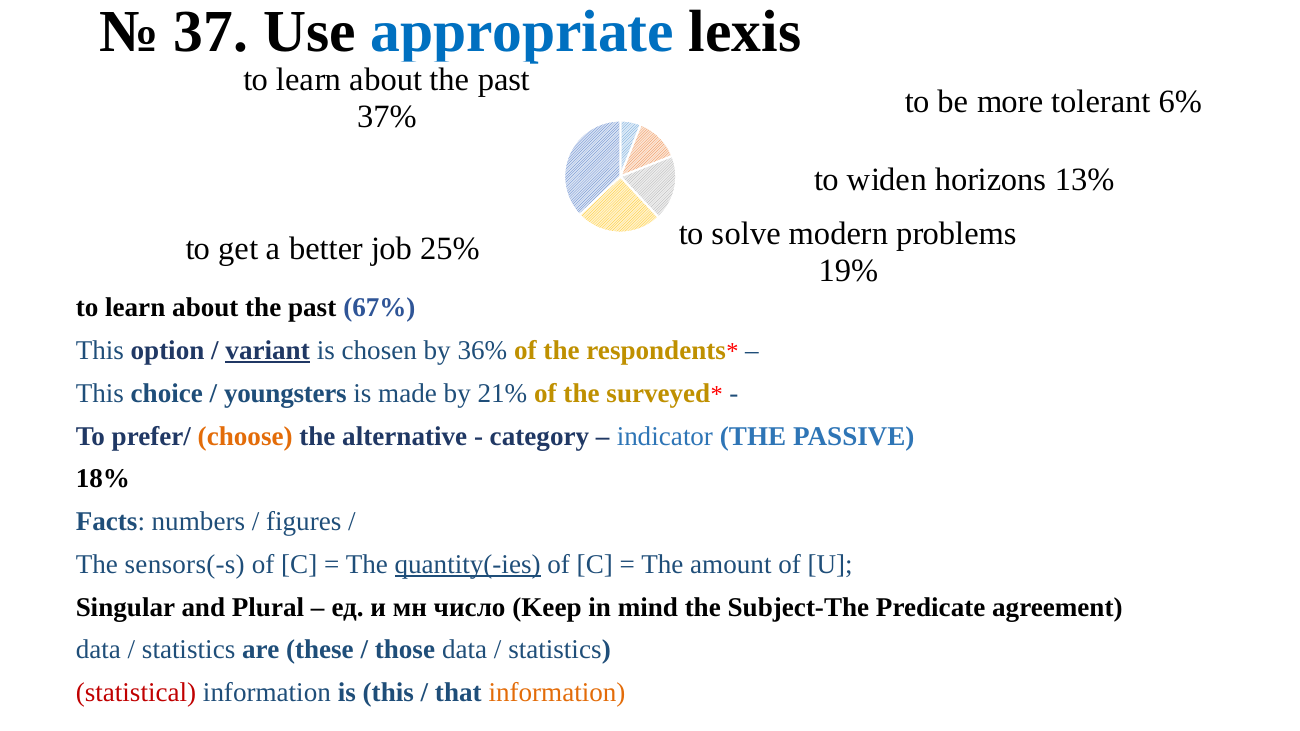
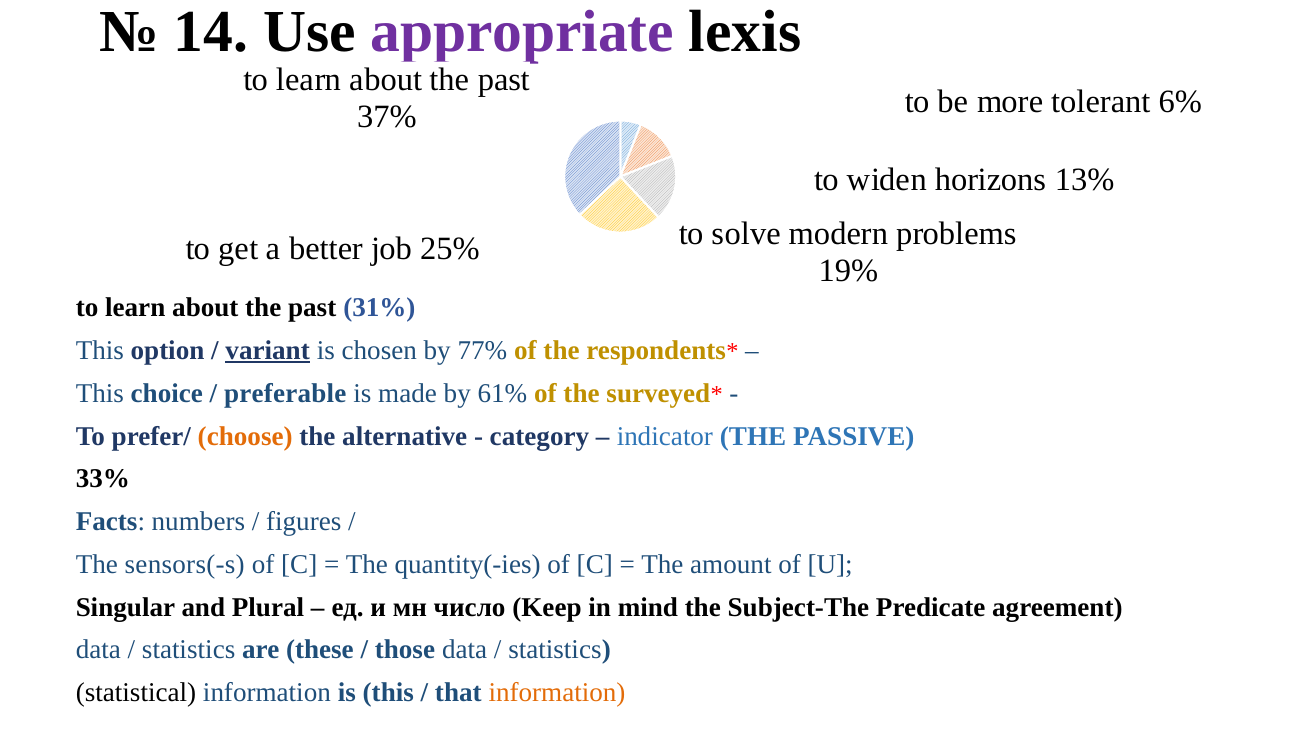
37: 37 -> 14 (211, 32)
appropriate colour: blue -> purple (522, 32)
67%: 67% -> 31% (379, 308)
36%: 36% -> 77% (482, 351)
youngsters: youngsters -> preferable (285, 393)
21%: 21% -> 61% (502, 393)
18%: 18% -> 33% (103, 479)
quantity(-ies underline: present -> none (468, 565)
statistical colour: red -> black (136, 693)
